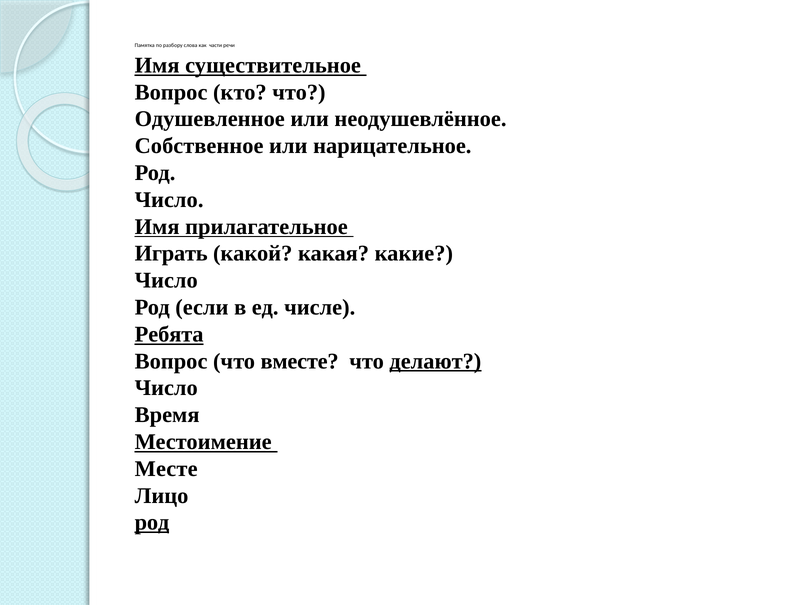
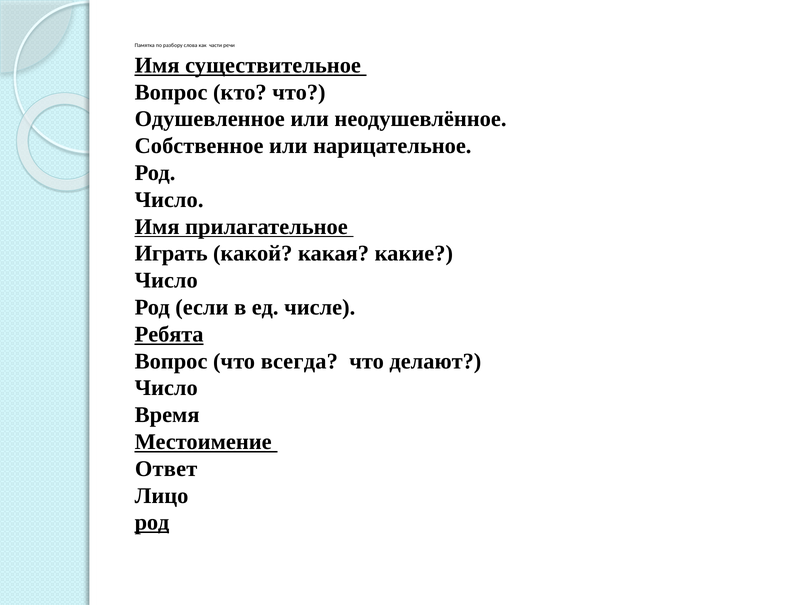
вместе: вместе -> всегда (299, 361)
делают underline: present -> none (435, 361)
Месте: Месте -> Ответ (166, 469)
